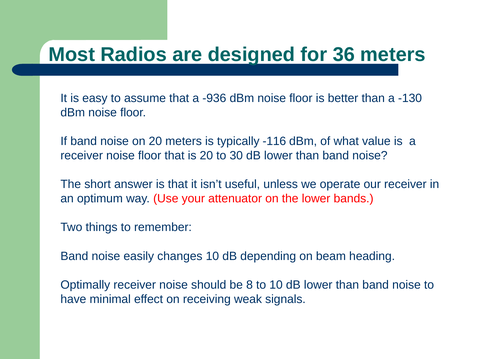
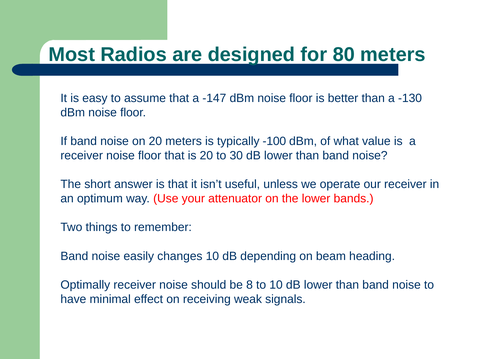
36: 36 -> 80 (344, 54)
-936: -936 -> -147 (214, 98)
-116: -116 -> -100 (274, 141)
